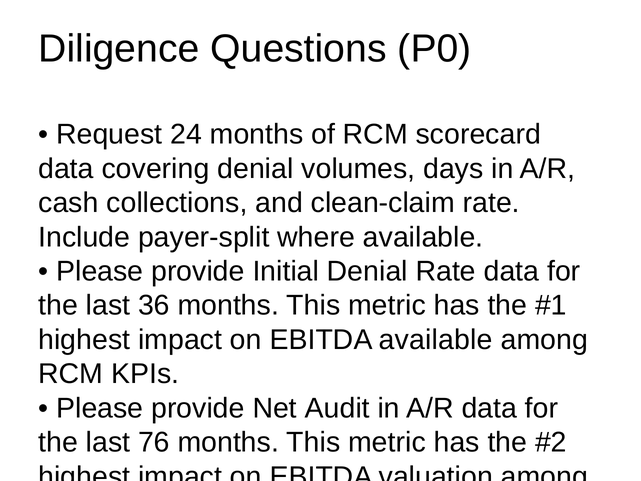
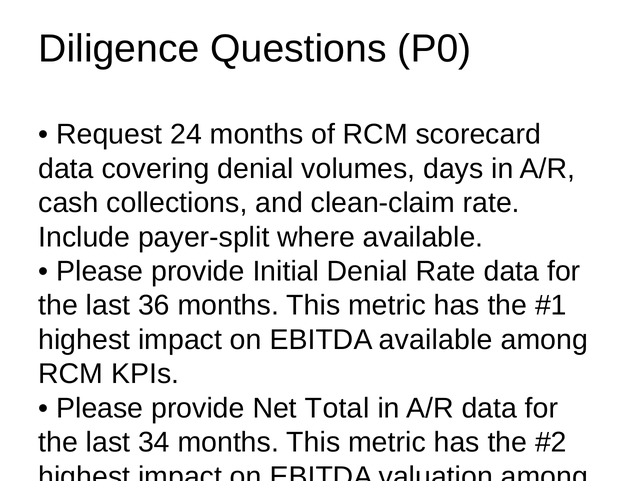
Audit: Audit -> Total (337, 408)
76: 76 -> 34 (154, 442)
